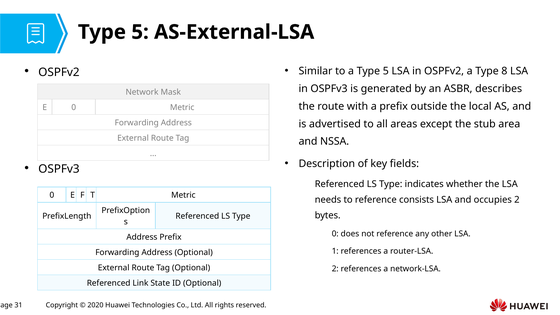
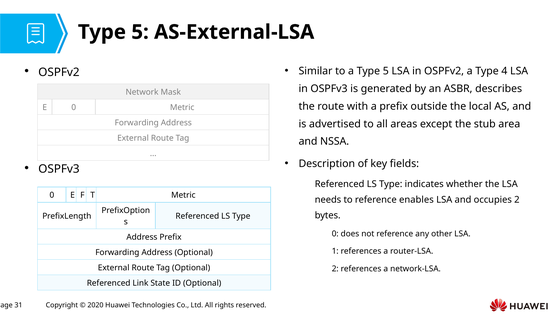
8: 8 -> 4 (504, 71)
consists: consists -> enables (416, 200)
